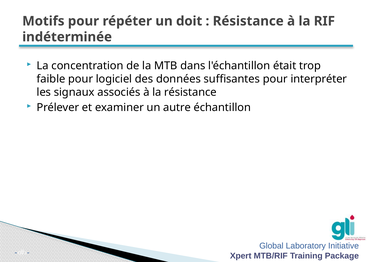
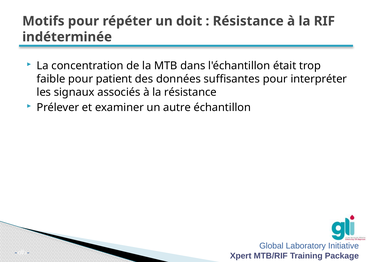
logiciel: logiciel -> patient (114, 79)
